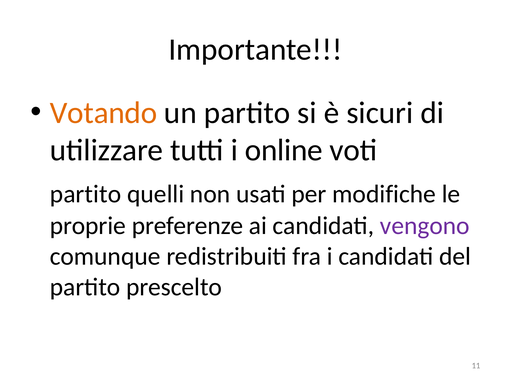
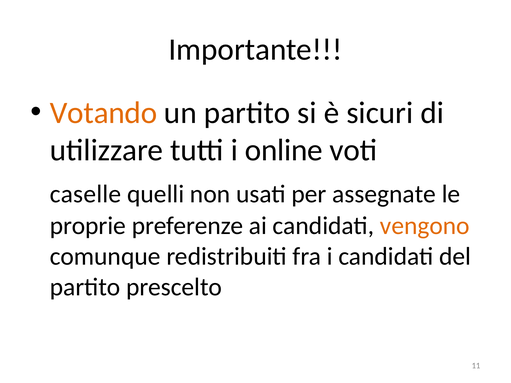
partito: partito -> caselle (86, 194)
modifiche: modifiche -> assegnate (384, 194)
vengono colour: purple -> orange (425, 226)
